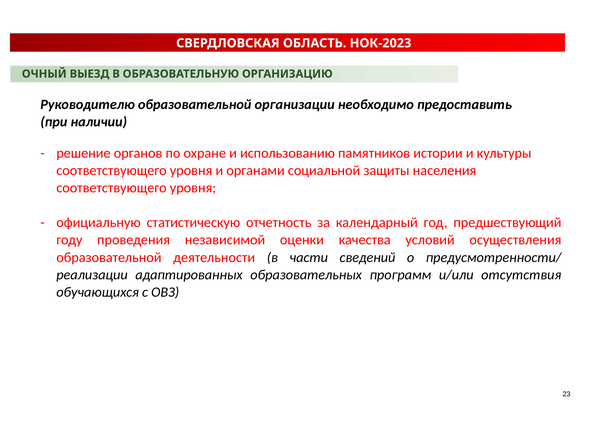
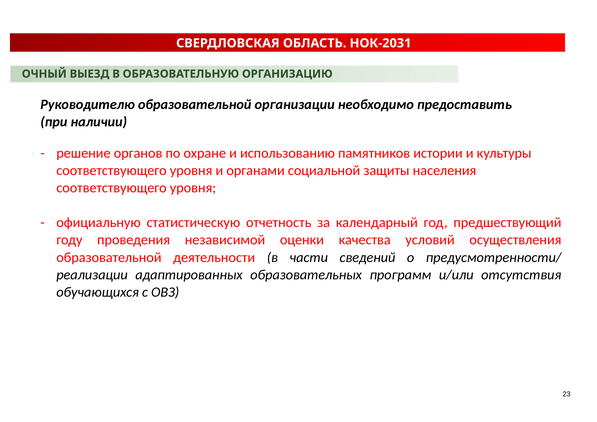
НОК-2023: НОК-2023 -> НОК-2031 (381, 43)
